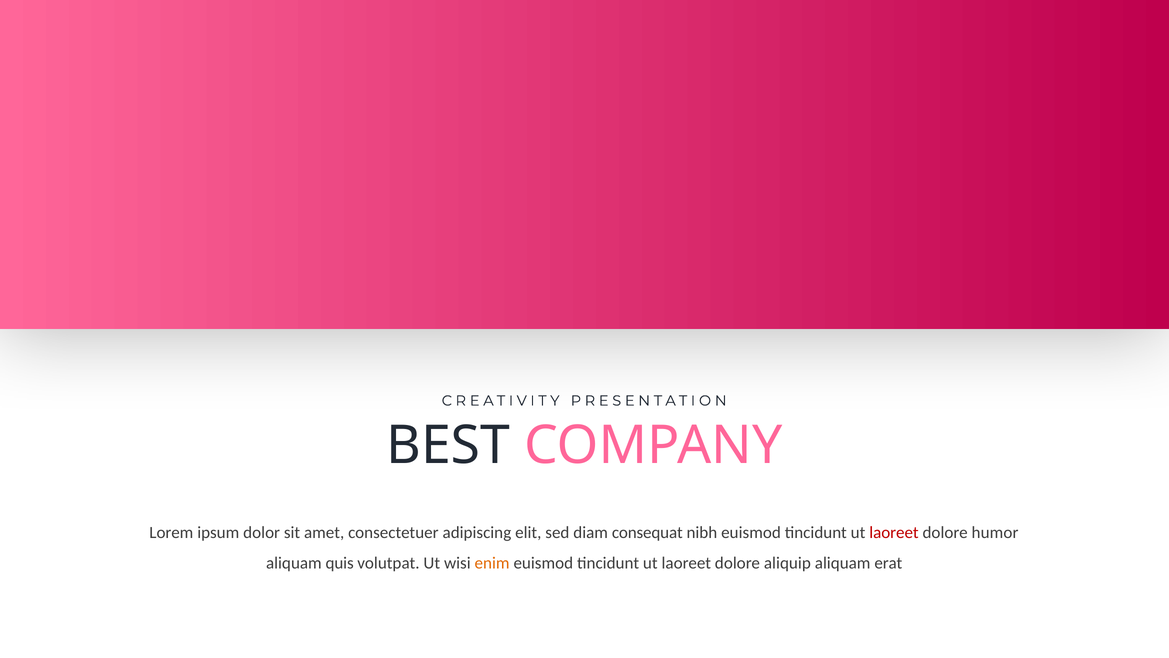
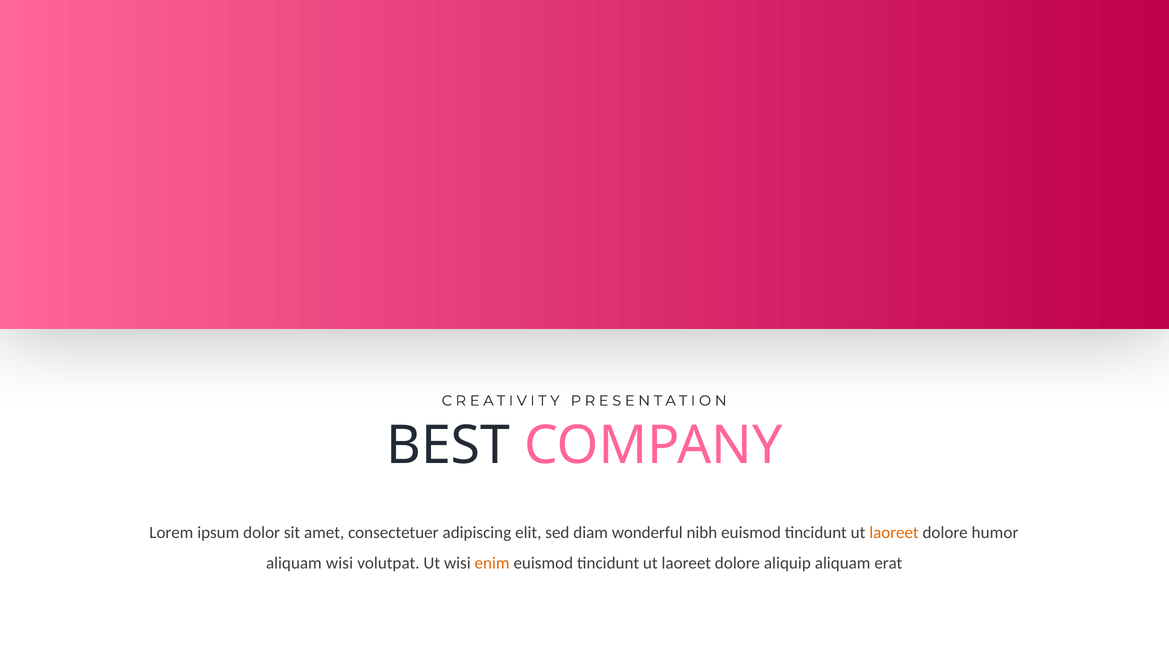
consequat: consequat -> wonderful (647, 532)
laoreet colour: red -> orange (894, 532)
aliquam quis: quis -> wisi (339, 563)
